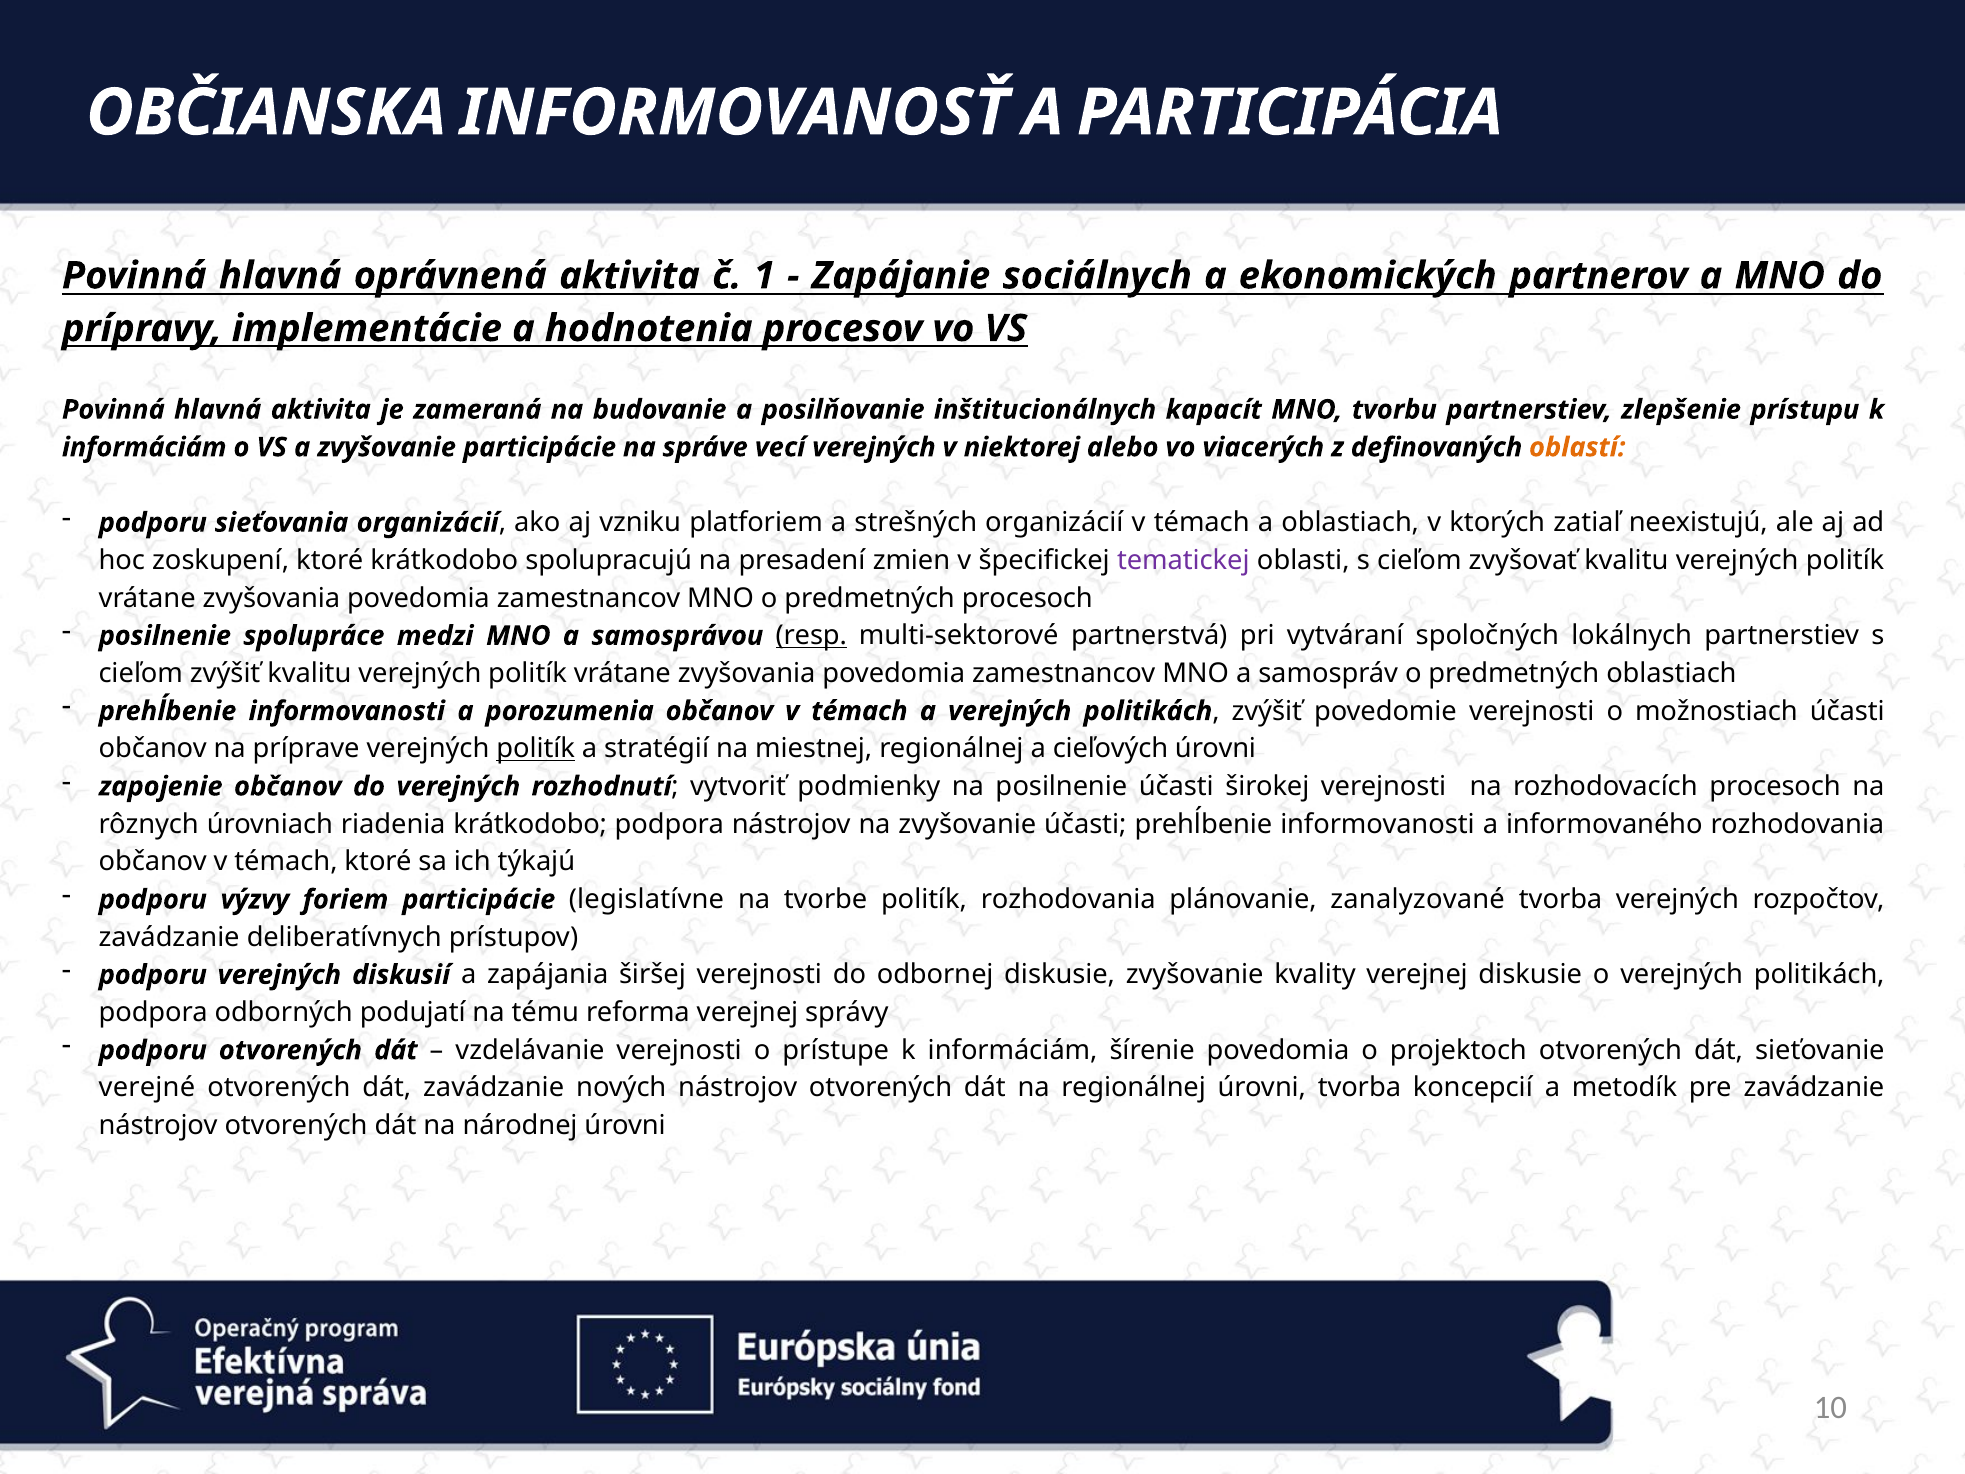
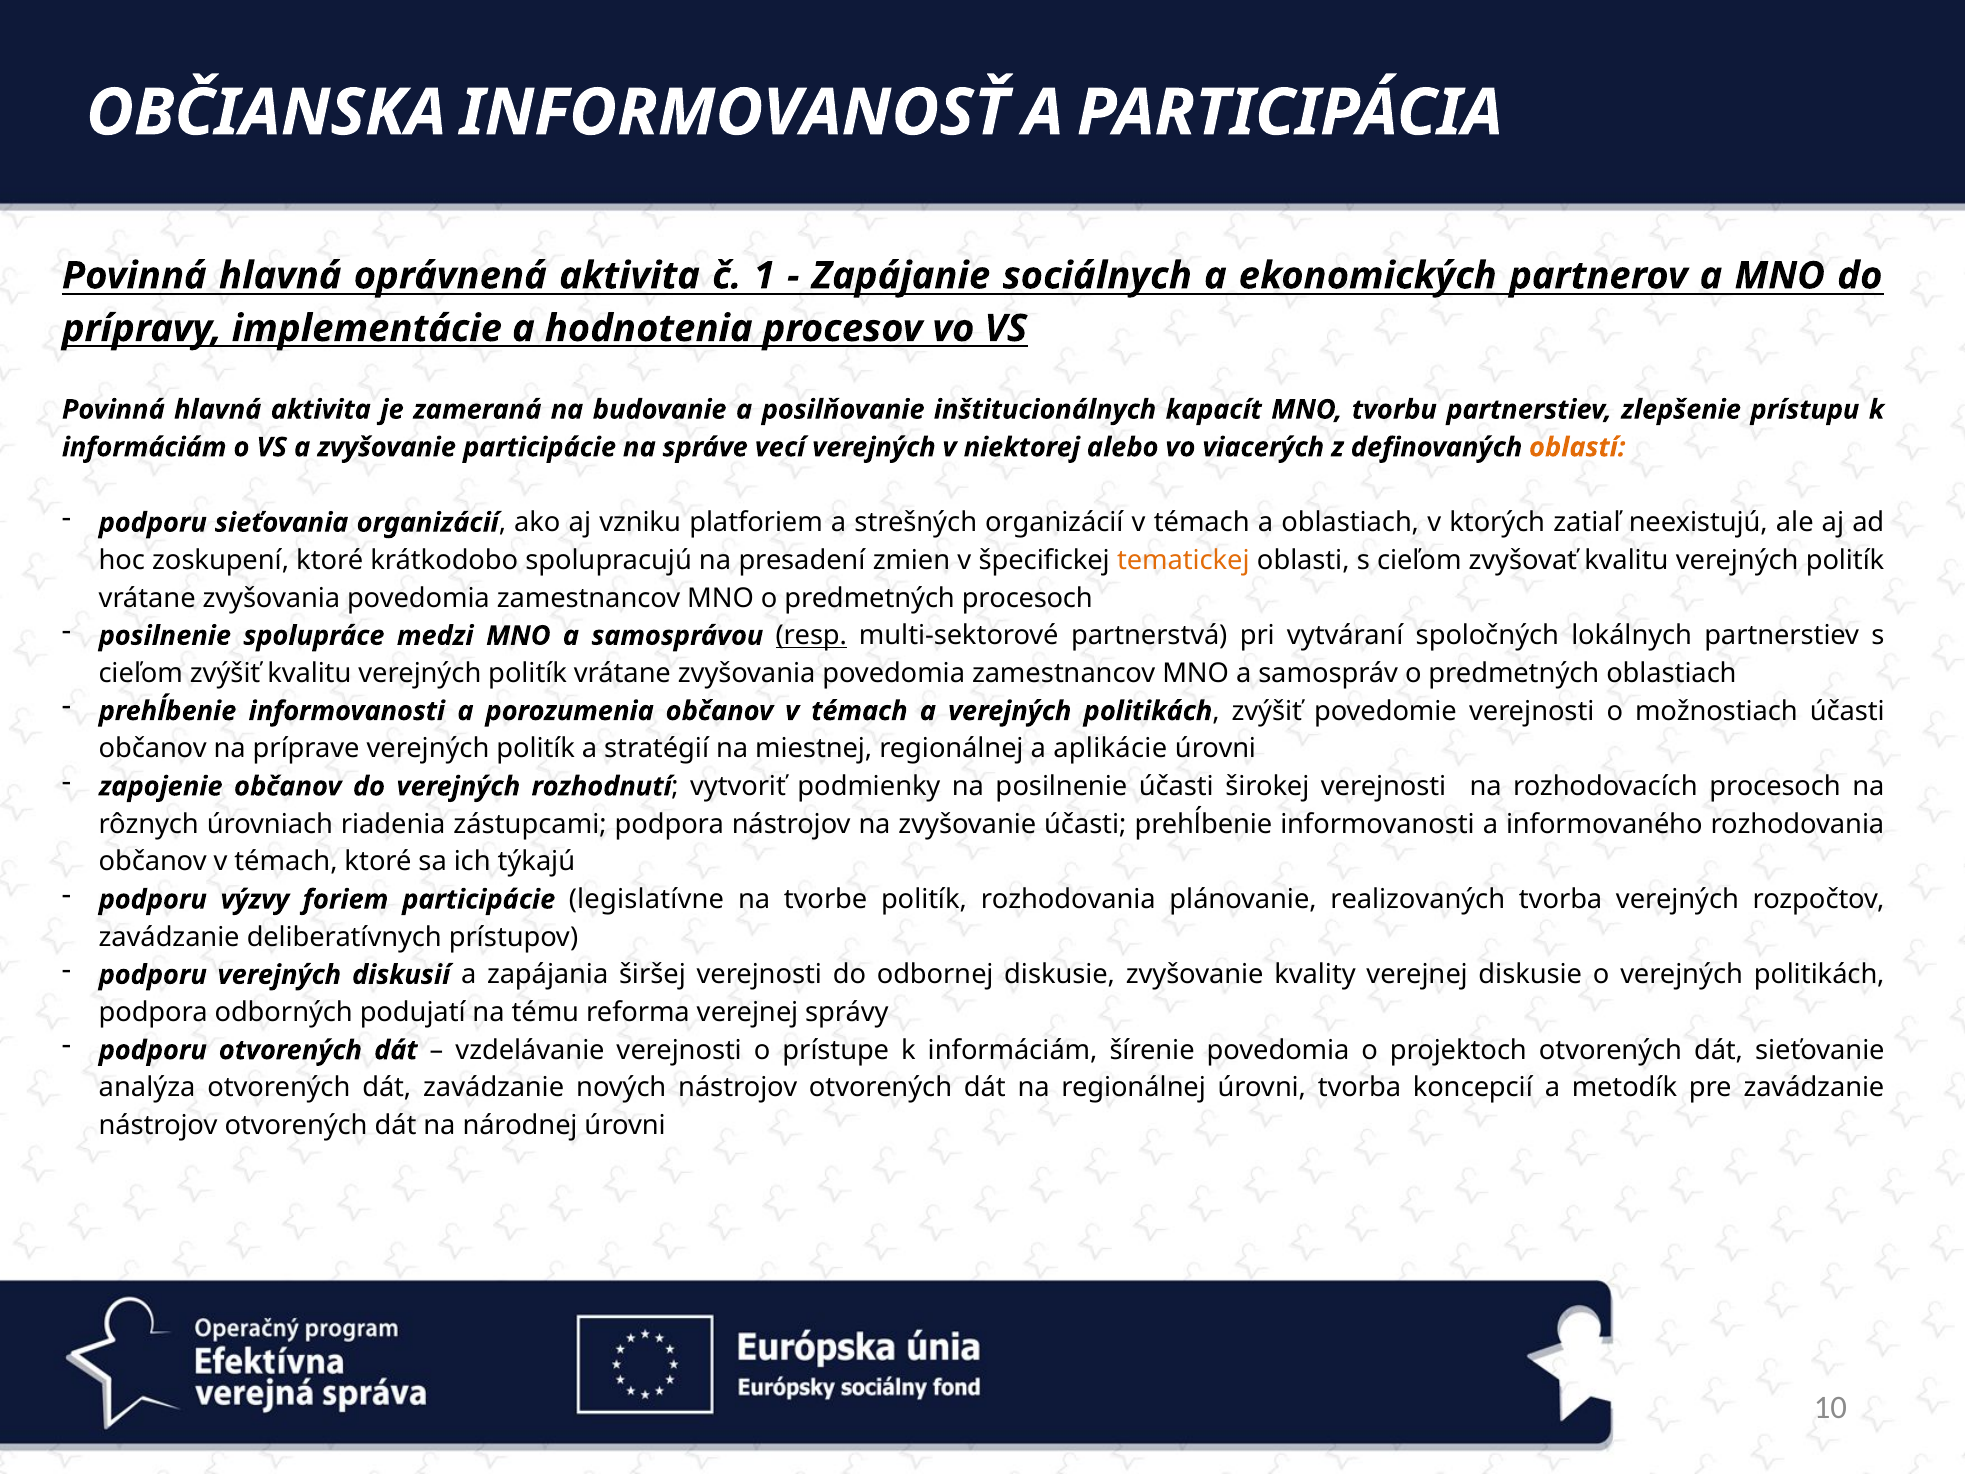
tematickej colour: purple -> orange (1183, 560)
politík underline: present -> none (536, 749)
cieľových: cieľových -> aplikácie (1110, 749)
riadenia krátkodobo: krátkodobo -> zástupcami (530, 824)
zanalyzované: zanalyzované -> realizovaných (1418, 899)
verejné: verejné -> analýza (147, 1088)
